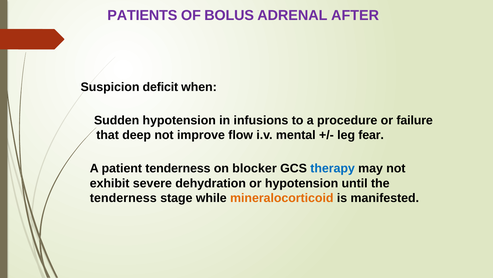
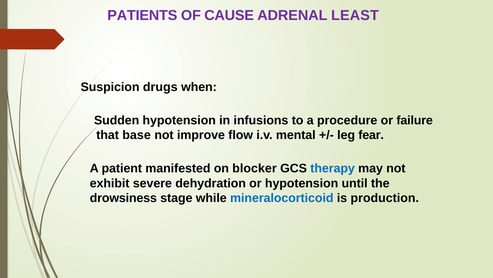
BOLUS: BOLUS -> CAUSE (229, 15)
AFTER: AFTER -> LEAST (355, 15)
deficit: deficit -> drugs (160, 87)
deep: deep -> base (137, 135)
patient tenderness: tenderness -> manifested (178, 168)
tenderness: tenderness -> drowsiness (123, 198)
mineralocorticoid colour: orange -> blue (282, 198)
manifested: manifested -> production (385, 198)
